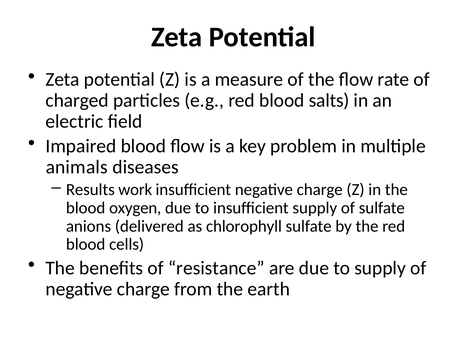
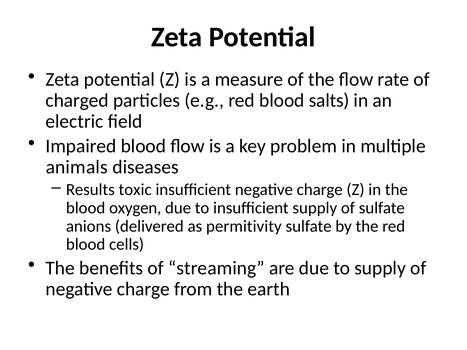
work: work -> toxic (135, 190)
chlorophyll: chlorophyll -> permitivity (244, 226)
resistance: resistance -> streaming (216, 268)
